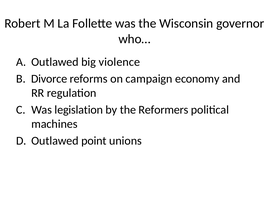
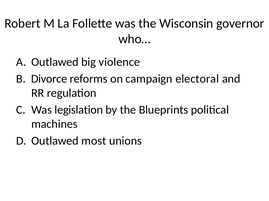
economy: economy -> electoral (197, 79)
Reformers: Reformers -> Blueprints (163, 110)
point: point -> most (94, 141)
